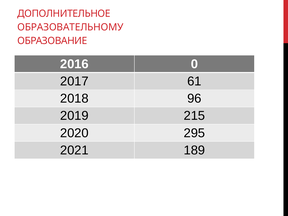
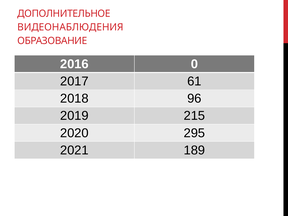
ОБРАЗОВАТЕЛЬНОМУ: ОБРАЗОВАТЕЛЬНОМУ -> ВИДЕОНАБЛЮДЕНИЯ (70, 27)
